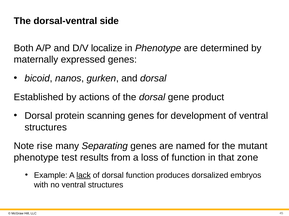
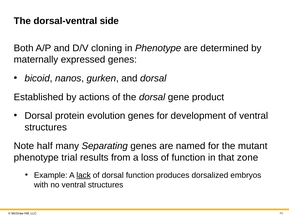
localize: localize -> cloning (107, 48)
scanning: scanning -> evolution (106, 116)
rise: rise -> half (45, 147)
test: test -> trial (69, 158)
